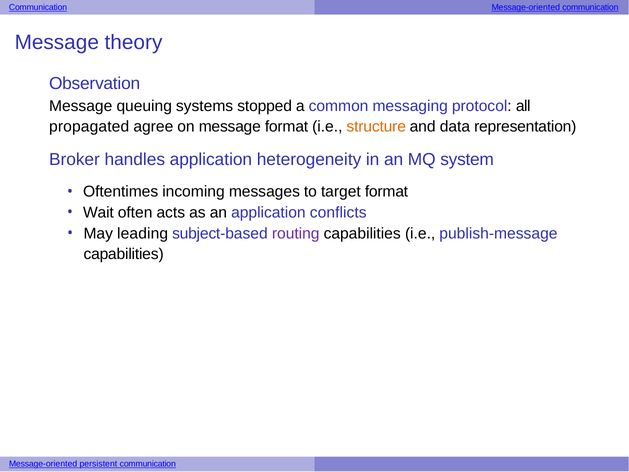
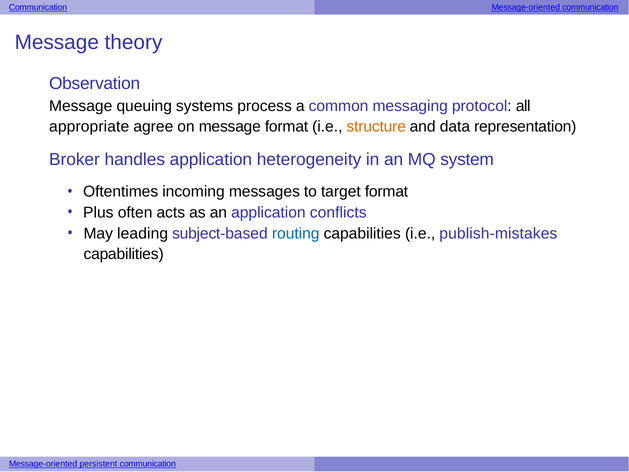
stopped: stopped -> process (265, 106)
propagated: propagated -> appropriate (89, 127)
Wait: Wait -> Plus (98, 213)
routing colour: purple -> blue (296, 233)
publish-message: publish-message -> publish-mistakes (498, 233)
